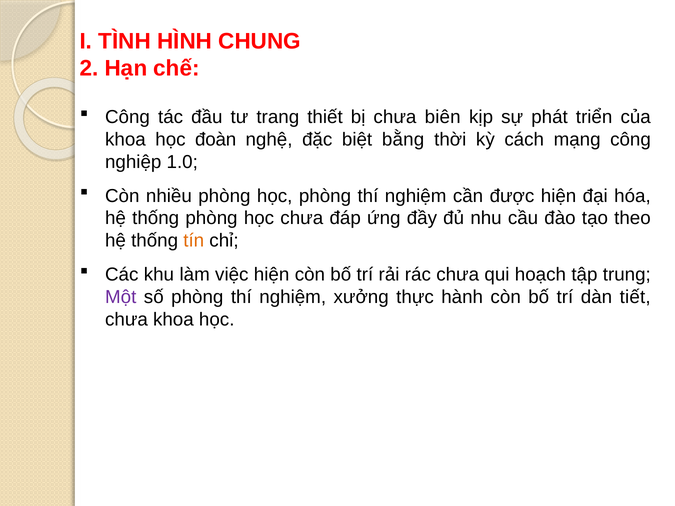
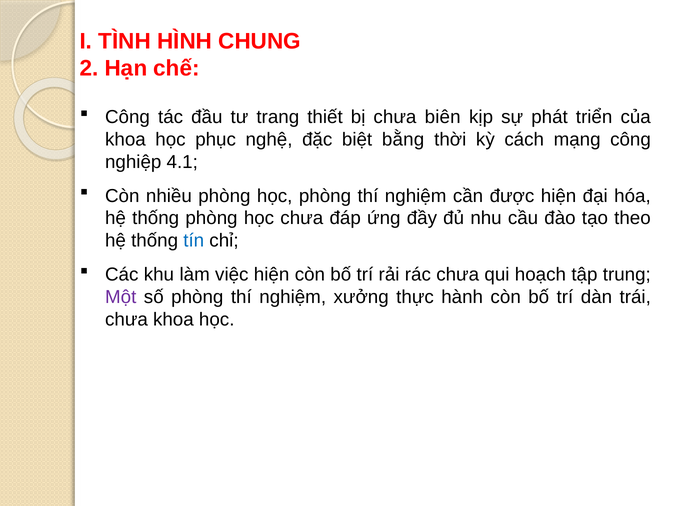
đoàn: đoàn -> phục (216, 140)
1.0: 1.0 -> 4.1 (182, 162)
tín colour: orange -> blue (194, 241)
tiết: tiết -> trái (635, 297)
